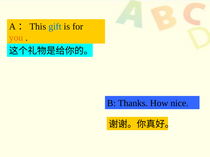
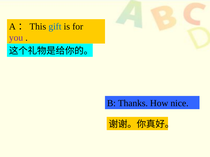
you colour: orange -> purple (16, 38)
